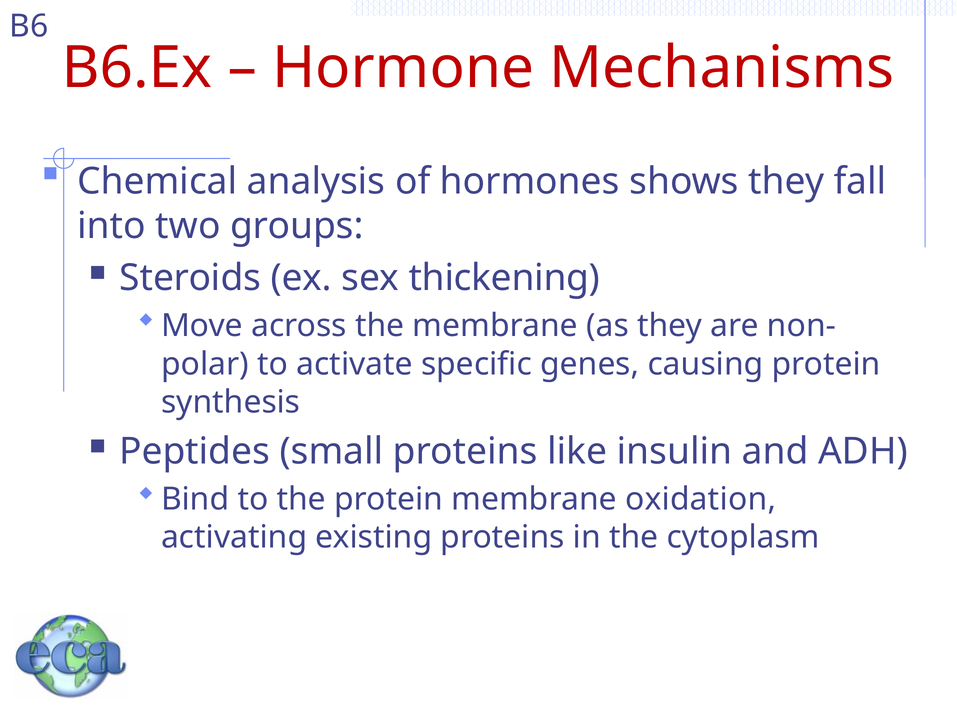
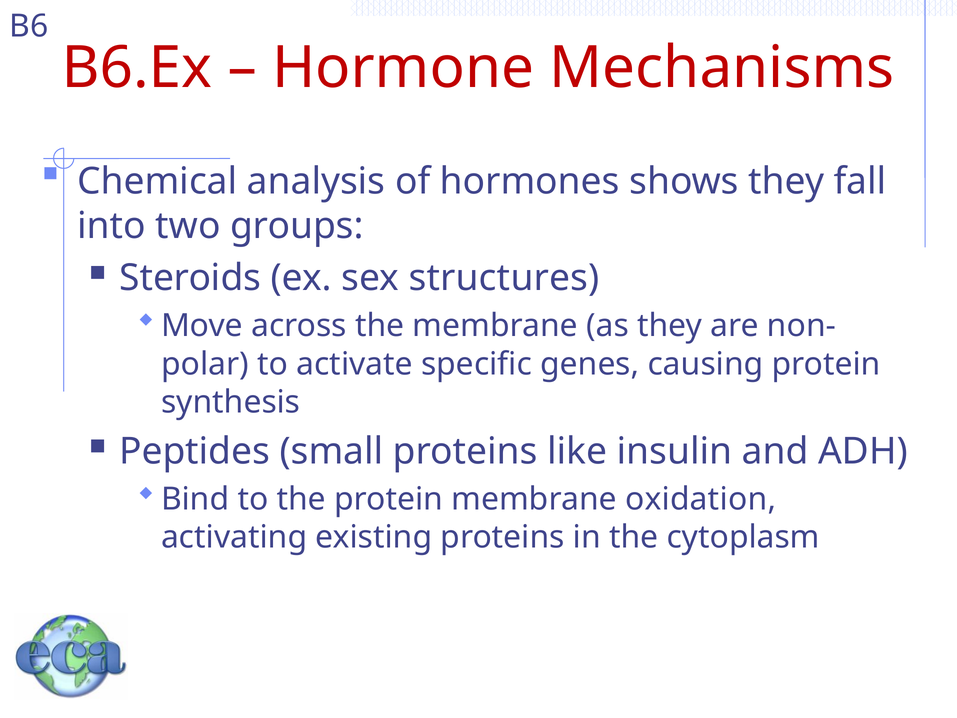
thickening: thickening -> structures (504, 278)
